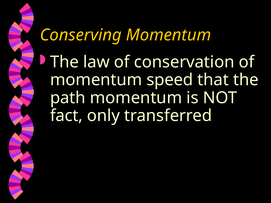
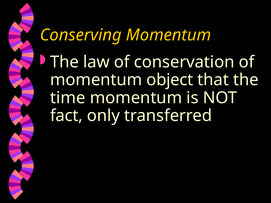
speed: speed -> object (170, 80)
path: path -> time (68, 98)
